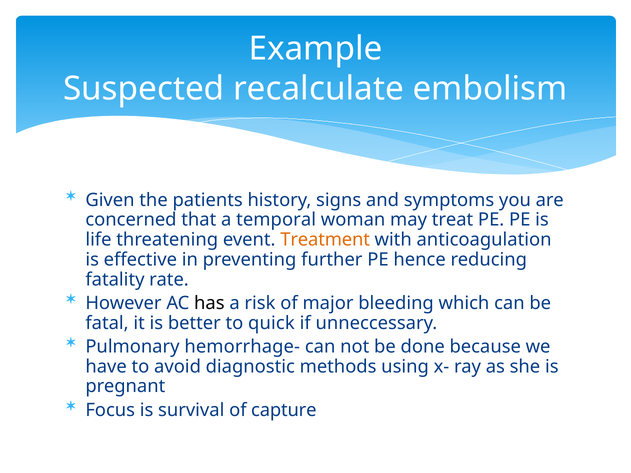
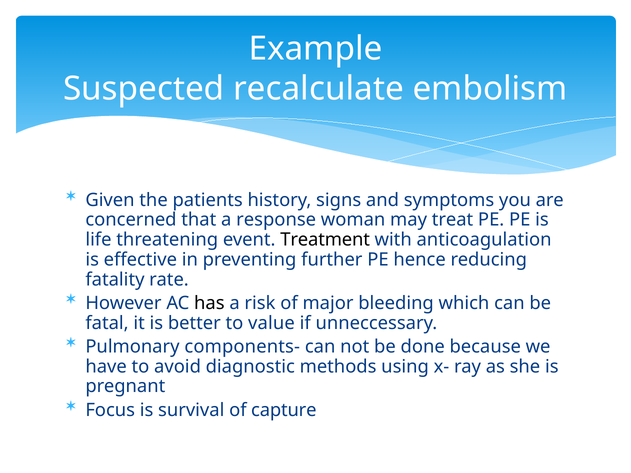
temporal: temporal -> response (276, 220)
Treatment colour: orange -> black (325, 240)
quick: quick -> value (271, 323)
hemorrhage-: hemorrhage- -> components- (242, 347)
